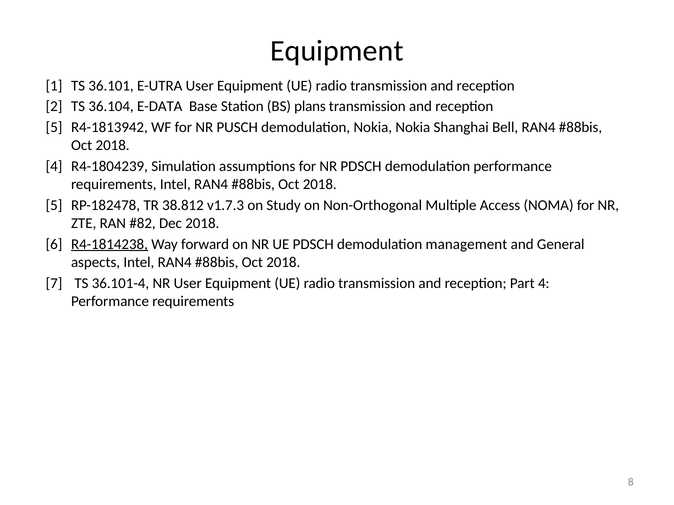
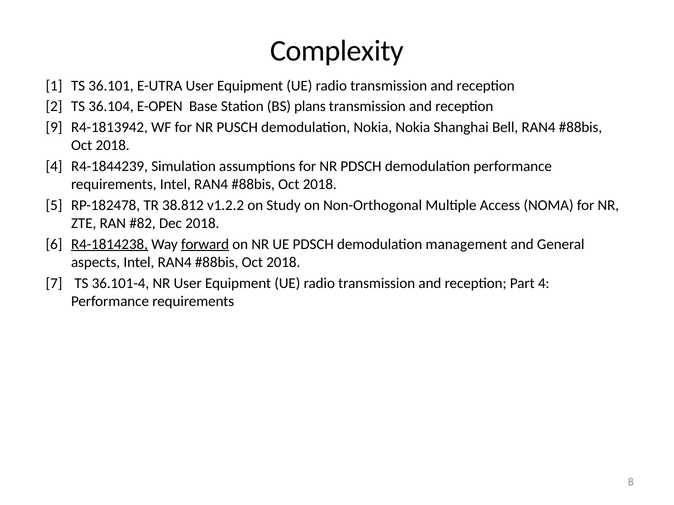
Equipment: Equipment -> Complexity (337, 51)
E-DATA: E-DATA -> E-OPEN (160, 107)
5: 5 -> 9 (54, 128)
R4-1804239: R4-1804239 -> R4-1844239 (109, 167)
v1.7.3: v1.7.3 -> v1.2.2 (226, 205)
forward underline: none -> present (205, 244)
